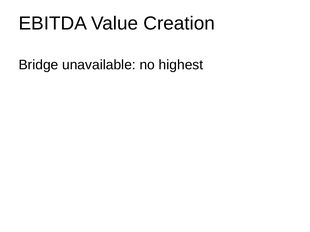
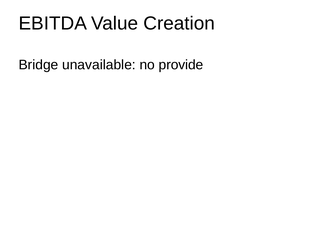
highest: highest -> provide (181, 65)
